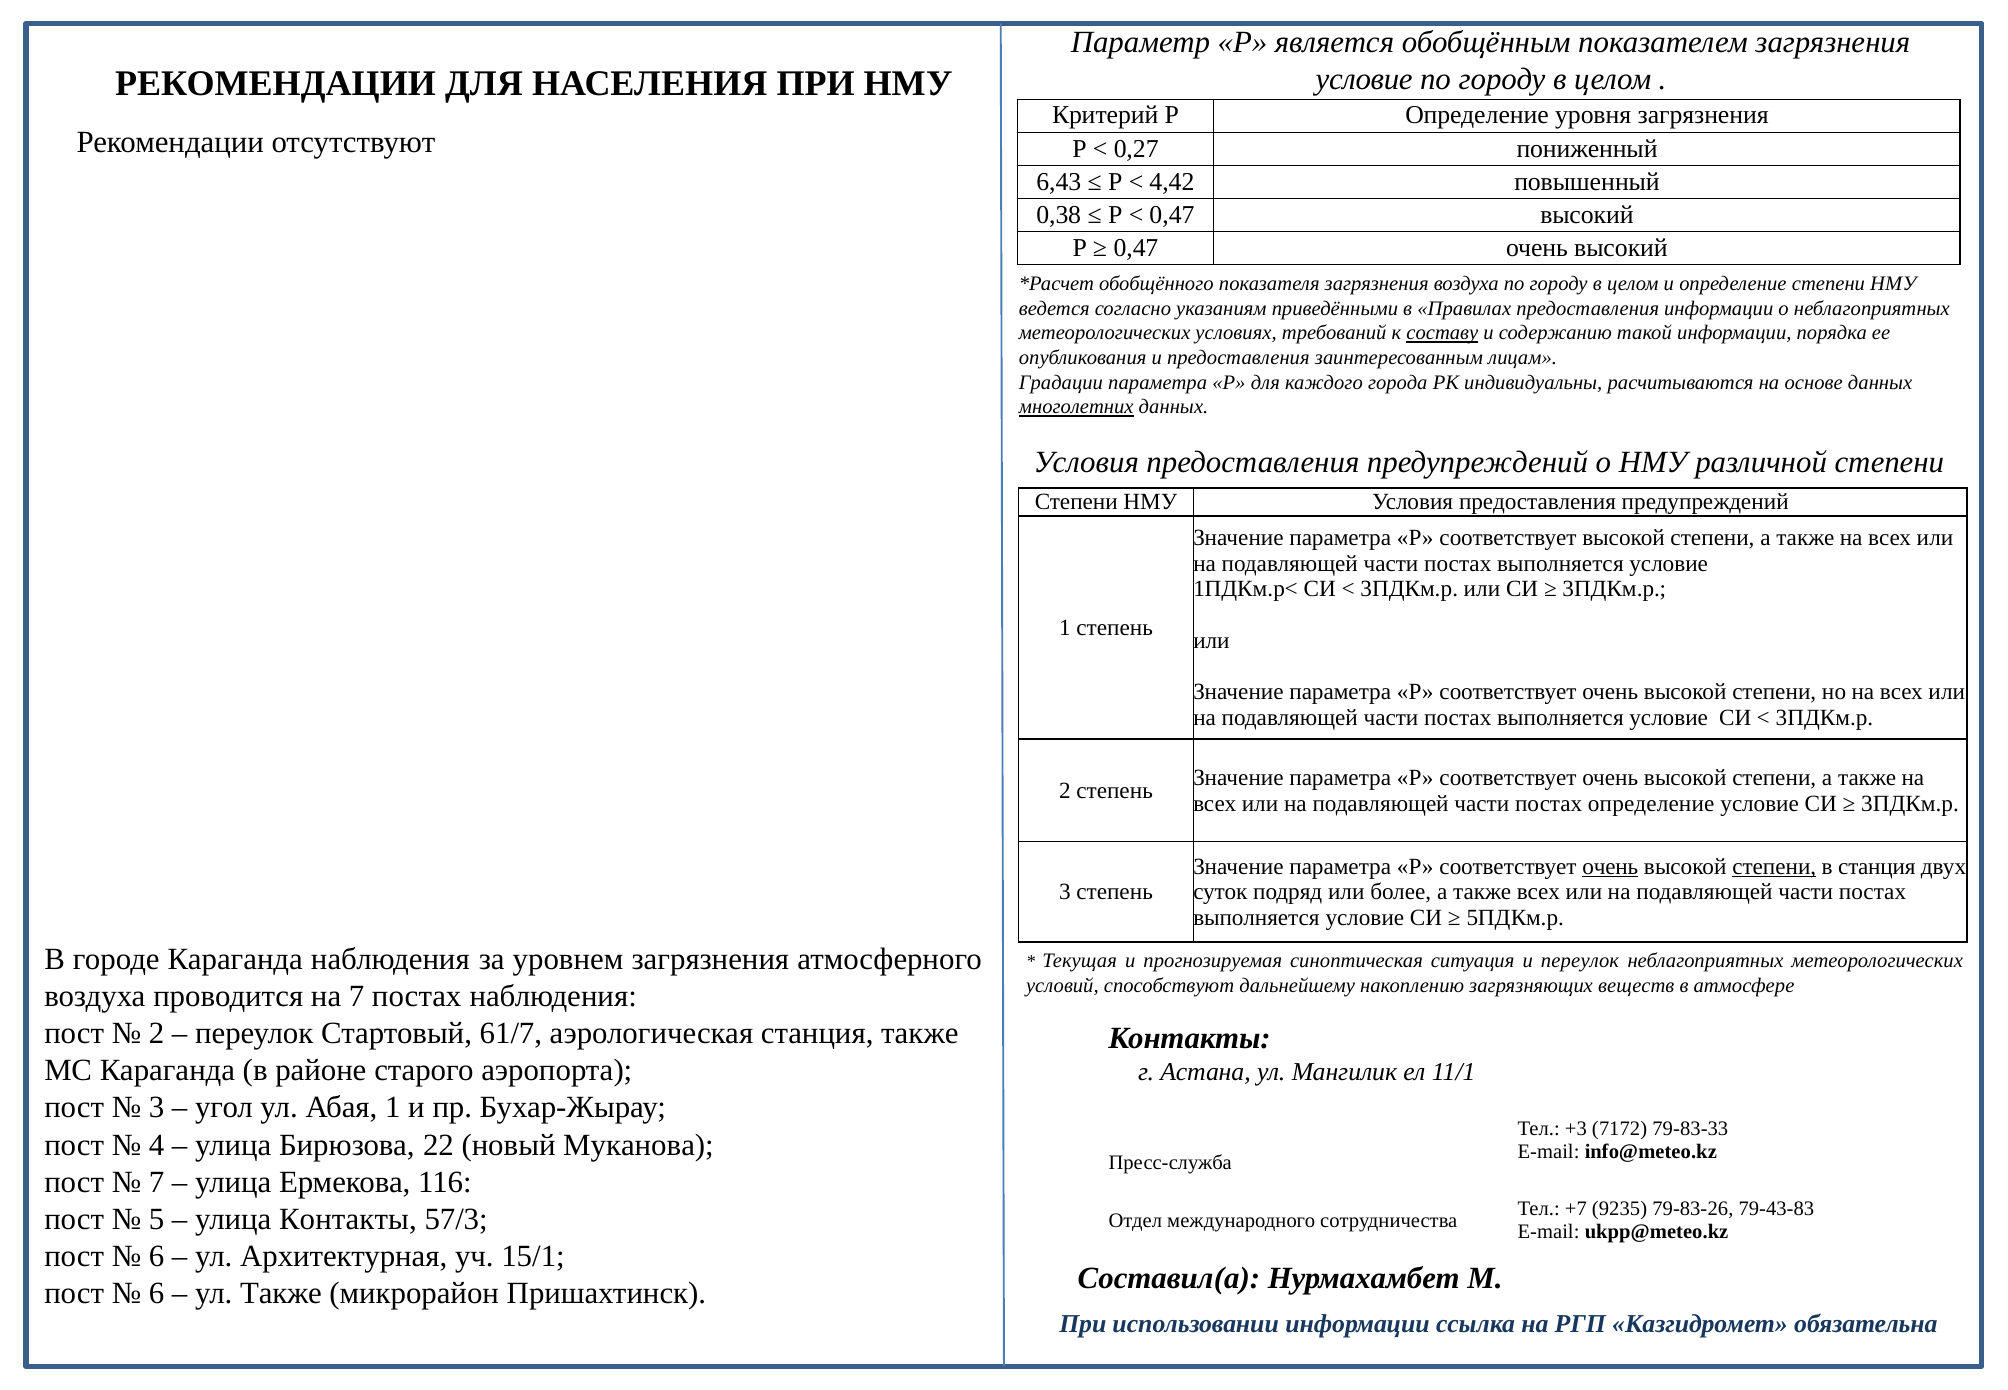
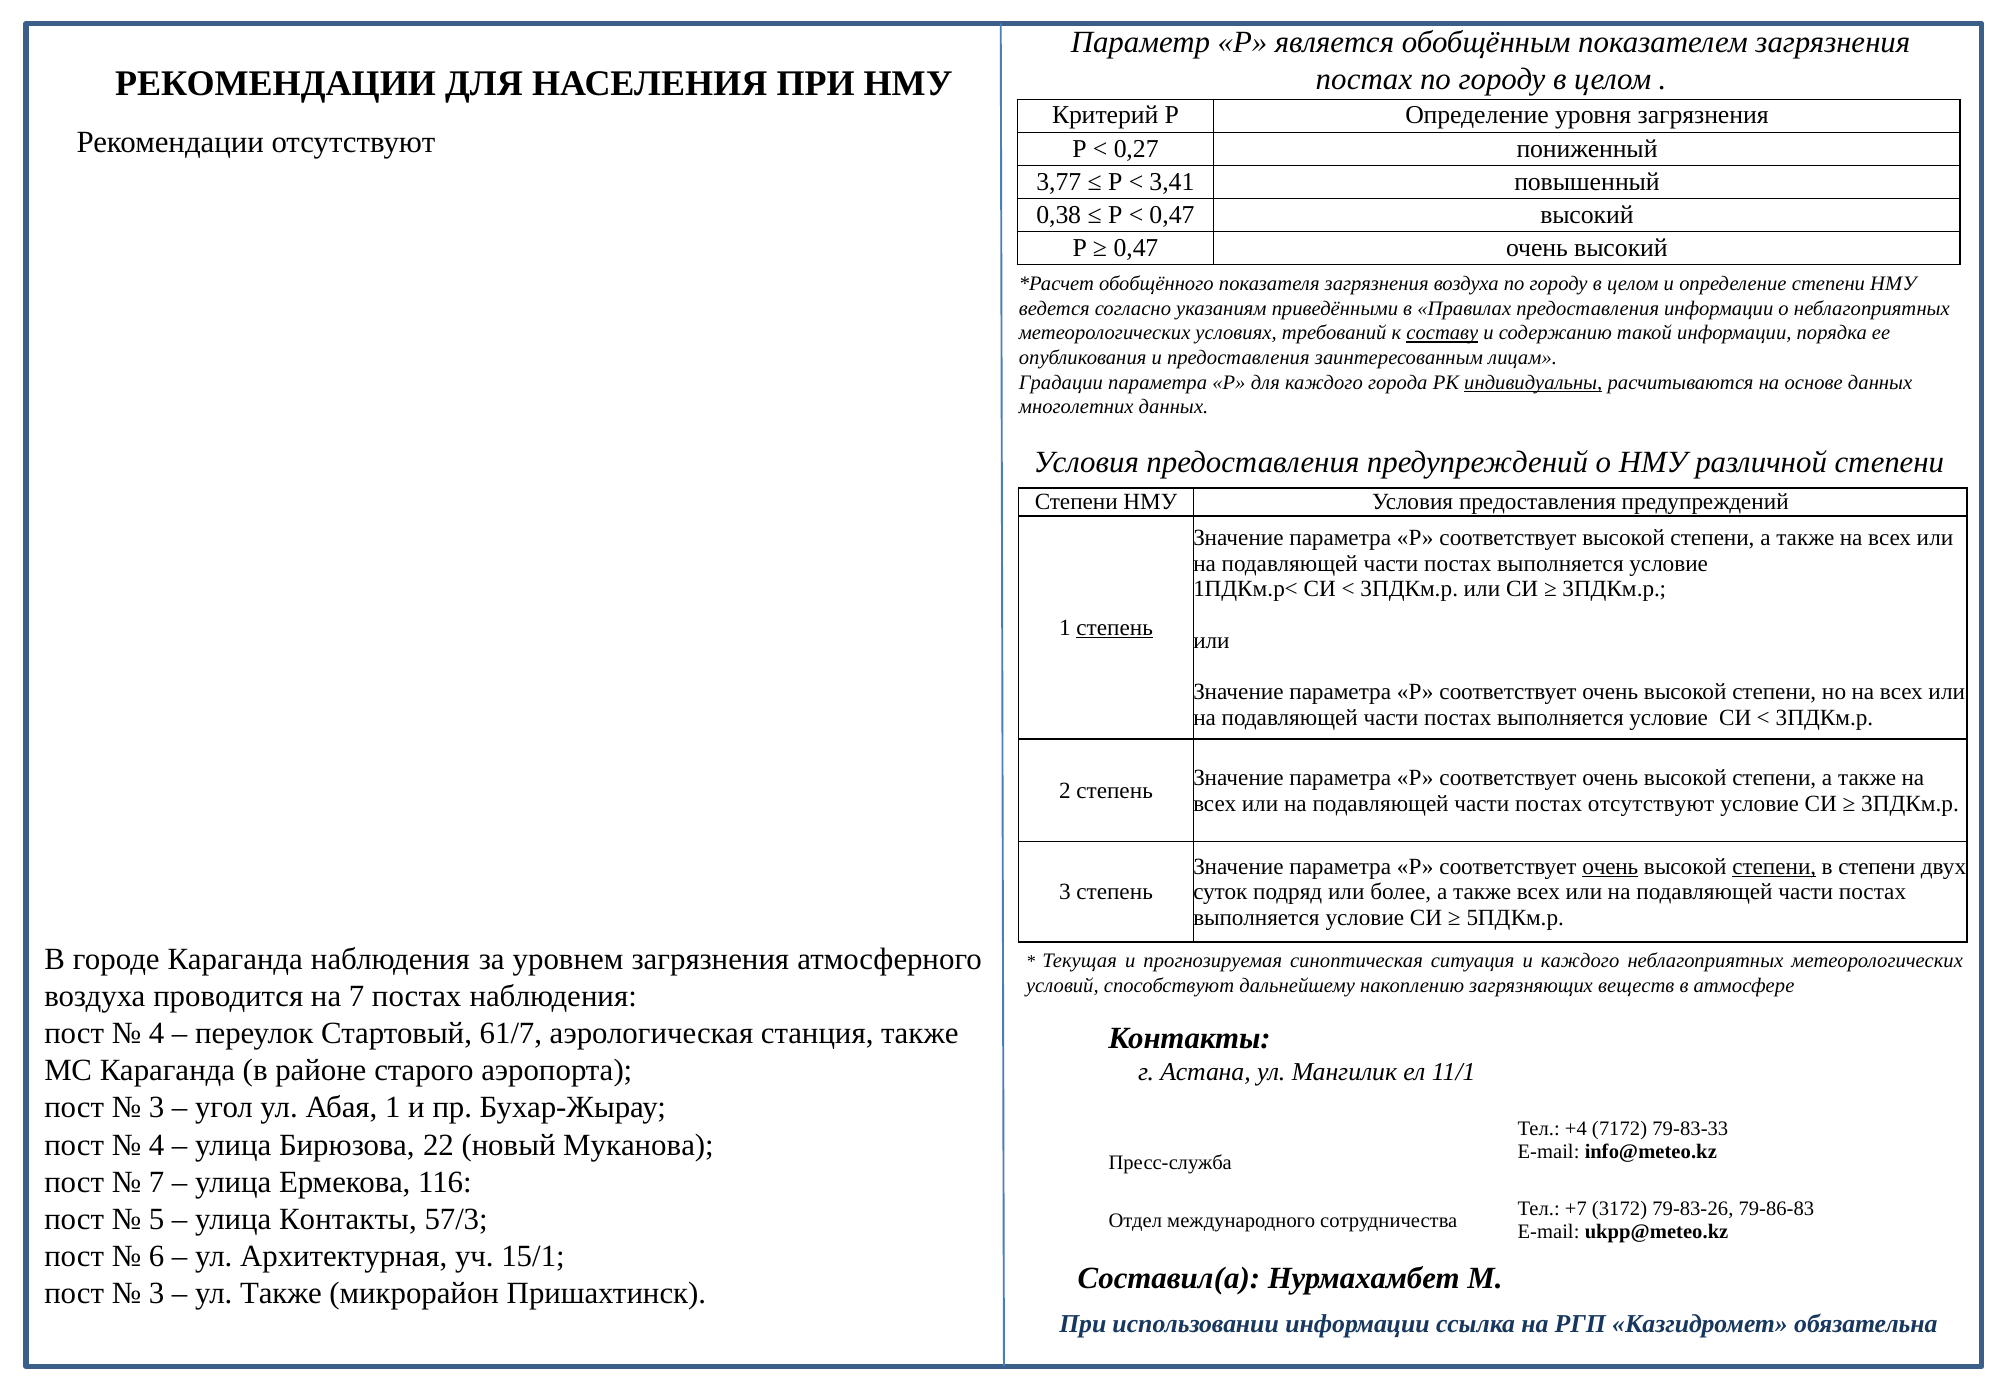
условие: условие -> постах (1364, 80)
6,43: 6,43 -> 3,77 (1059, 182)
4,42: 4,42 -> 3,41 (1172, 182)
индивидуальны underline: none -> present (1533, 382)
многолетних underline: present -> none (1076, 407)
степень underline: none -> present (1115, 628)
постах определение: определение -> отсутствуют (1651, 803)
в станция: станция -> степени (1877, 866)
и переулок: переулок -> каждого (1580, 961)
2: 2 -> 4 (157, 1034)
+3: +3 -> +4 (1576, 1129)
9235: 9235 -> 3172 (1620, 1209)
79-43-83: 79-43-83 -> 79-86-83 (1776, 1209)
6: 6 -> 3 (157, 1293)
